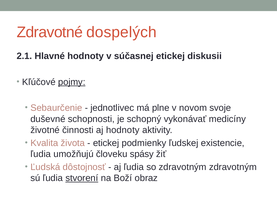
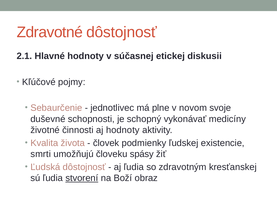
Zdravotné dospelých: dospelých -> dôstojnosť (122, 32)
pojmy underline: present -> none (72, 82)
etickej: etickej -> človek (106, 143)
ľudia: ľudia -> smrti (41, 154)
zdravotným zdravotným: zdravotným -> kresťanskej (233, 167)
